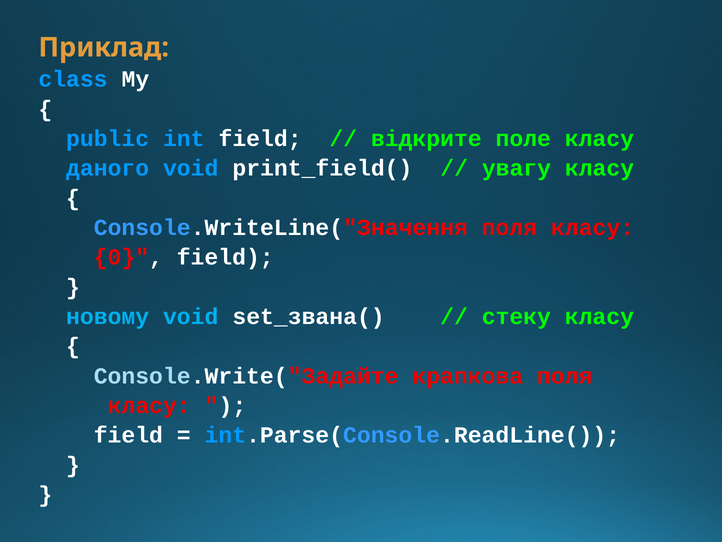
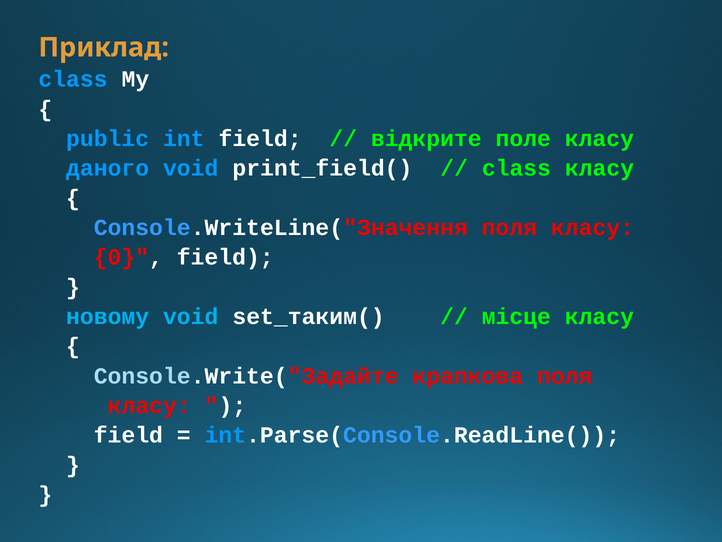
увагу: увагу -> class (516, 168)
set_звана(: set_звана( -> set_таким( (309, 316)
стеку: стеку -> місце (516, 316)
